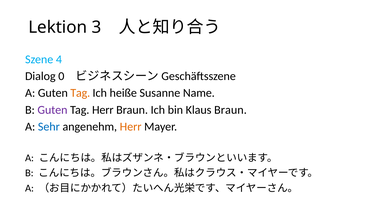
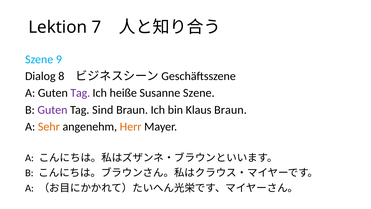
3: 3 -> 7 (96, 27)
4: 4 -> 9 (59, 59)
0: 0 -> 8 (61, 76)
Tag colour: orange -> purple (80, 93)
Susanne Name: Name -> Szene (199, 93)
Tag Herr: Herr -> Sind (103, 110)
Sehr colour: blue -> orange (49, 126)
